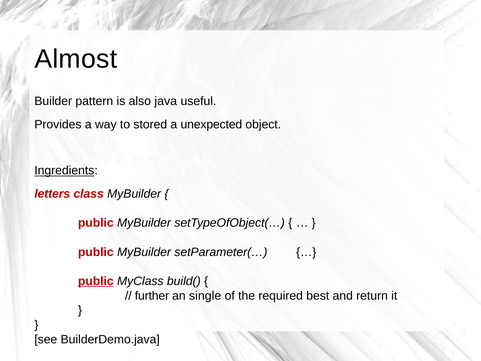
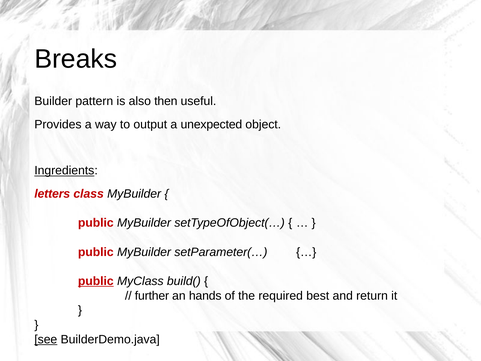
Almost: Almost -> Breaks (76, 59)
java: java -> then (166, 101)
stored: stored -> output (150, 124)
single: single -> hands (205, 295)
see underline: none -> present (46, 339)
